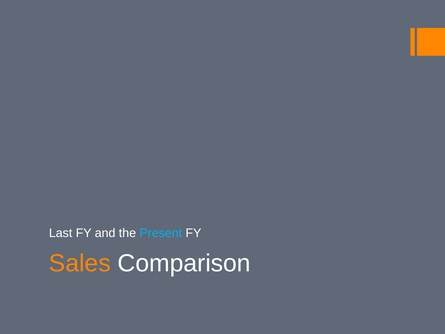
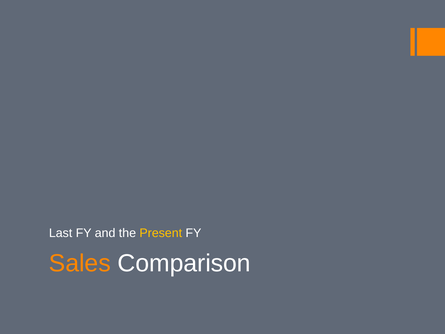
Present colour: light blue -> yellow (161, 233)
